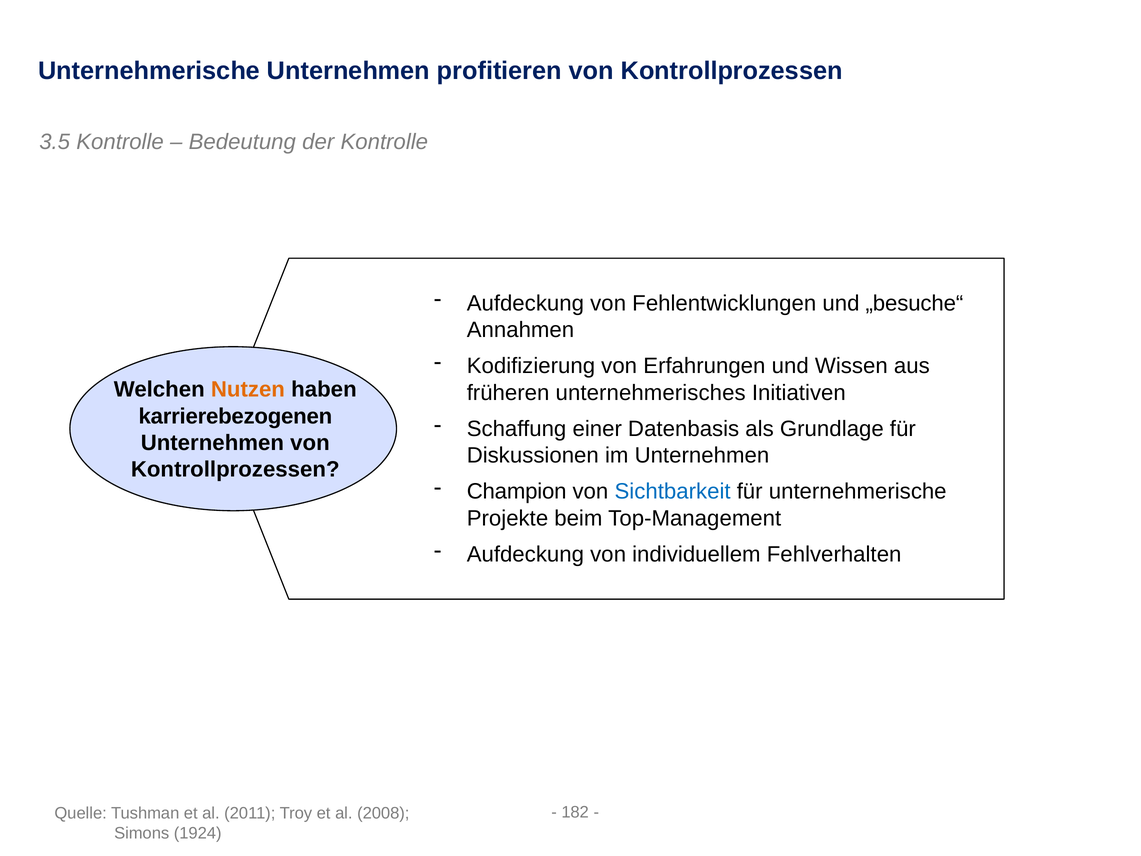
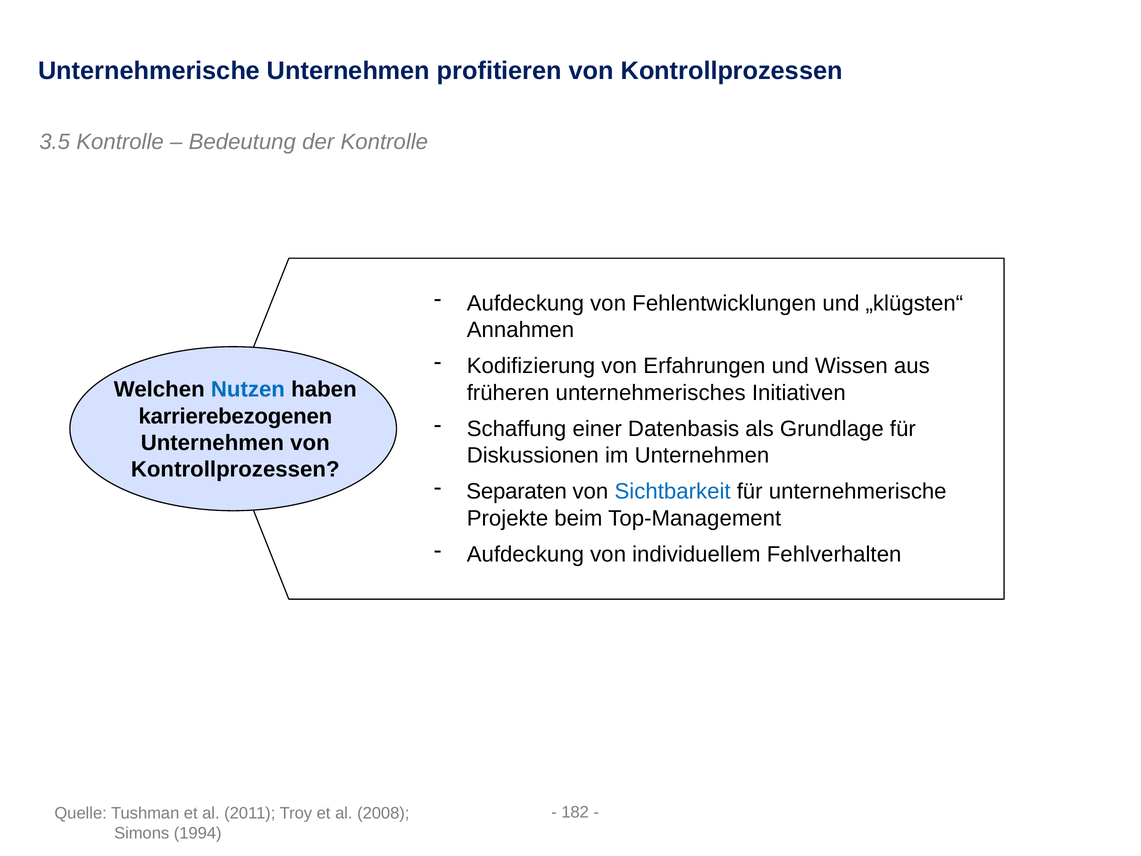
„besuche“: „besuche“ -> „klügsten“ (914, 303)
Nutzen colour: orange -> blue (248, 390)
Champion: Champion -> Separaten (517, 492)
1924: 1924 -> 1994 (198, 833)
